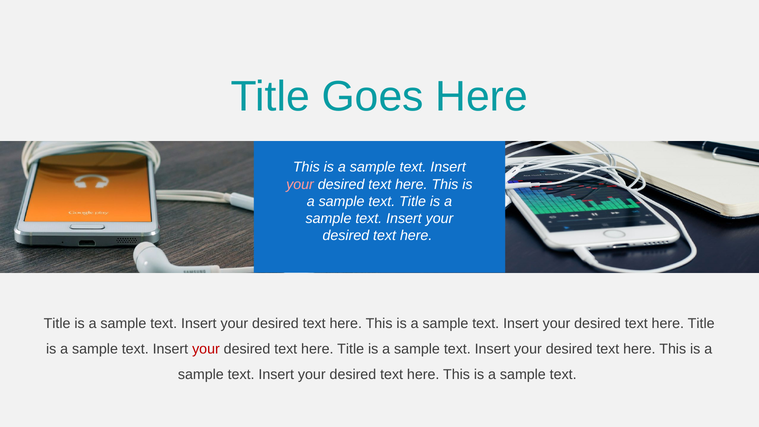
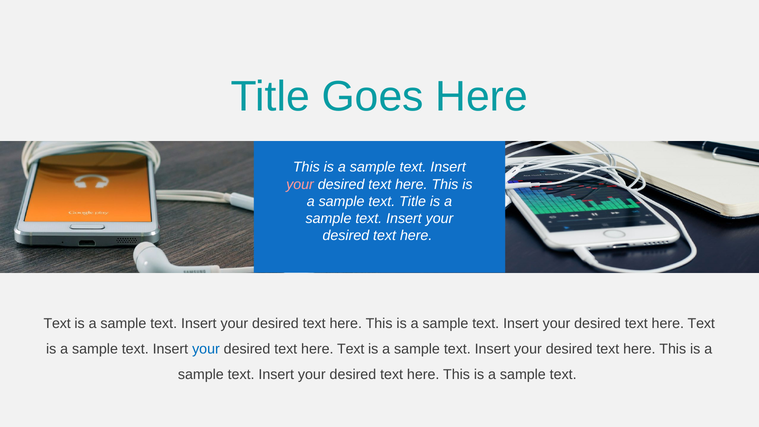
Title: Title -> Text (57, 323)
Title: Title -> Text (701, 323)
your colour: red -> blue (206, 349)
Title: Title -> Text (351, 349)
